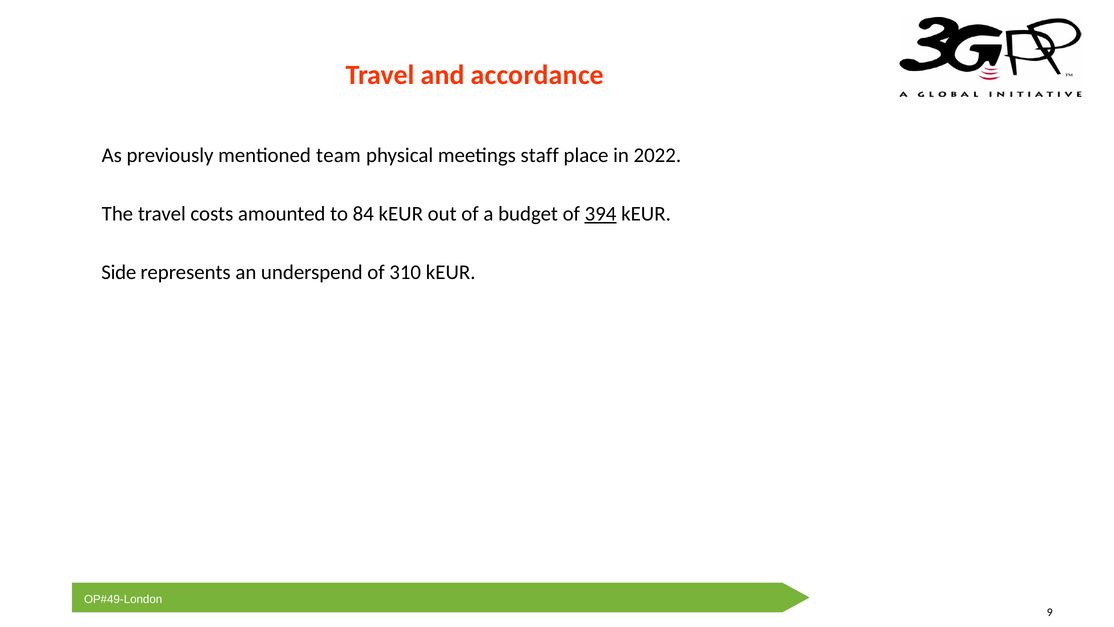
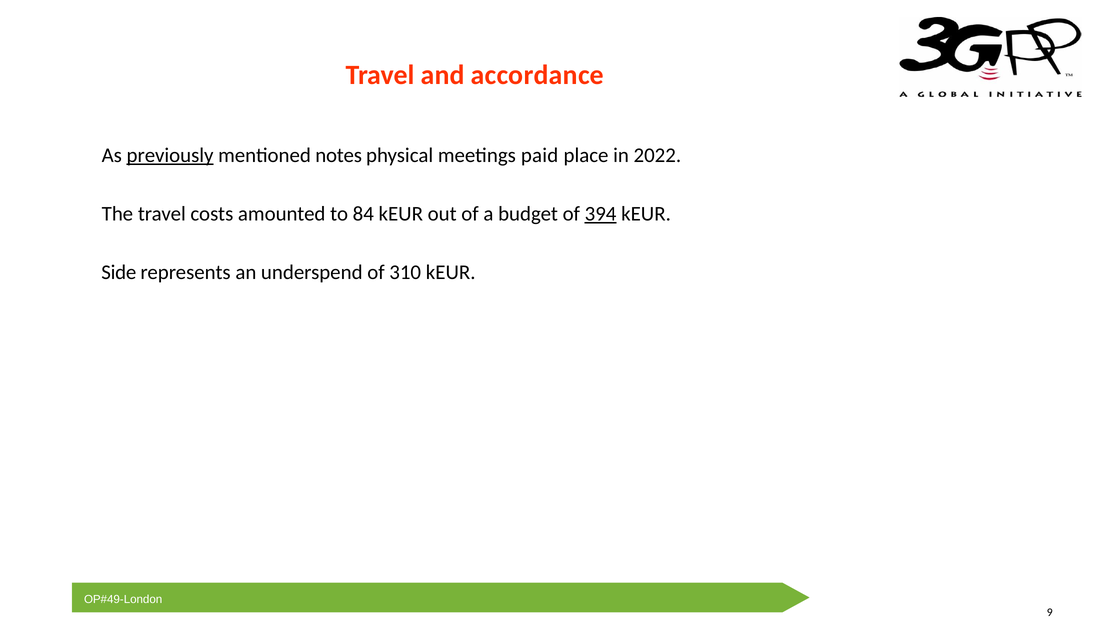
previously underline: none -> present (170, 155)
team: team -> notes (339, 155)
staff: staff -> paid (540, 155)
